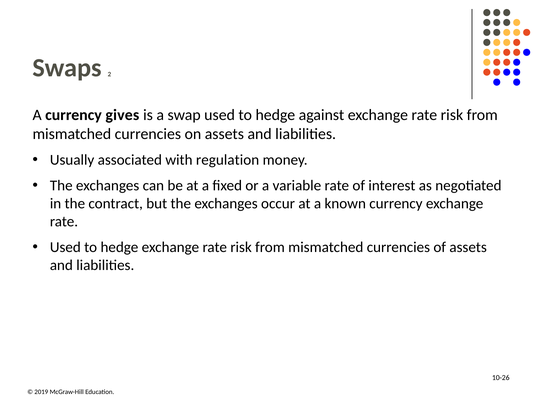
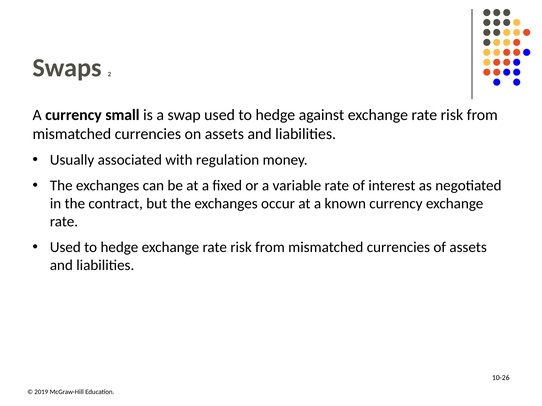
gives: gives -> small (122, 115)
